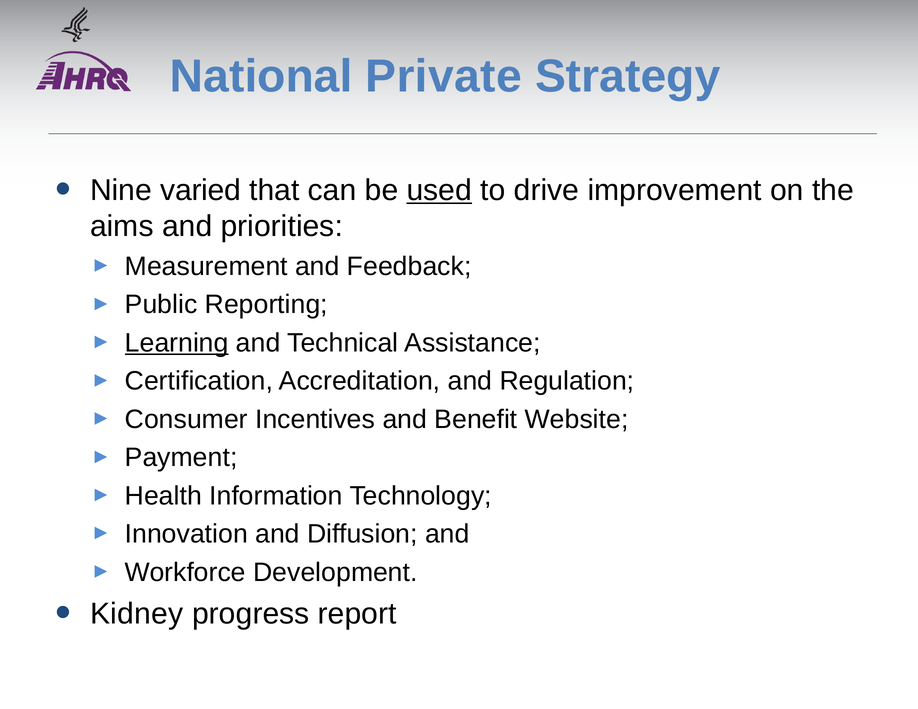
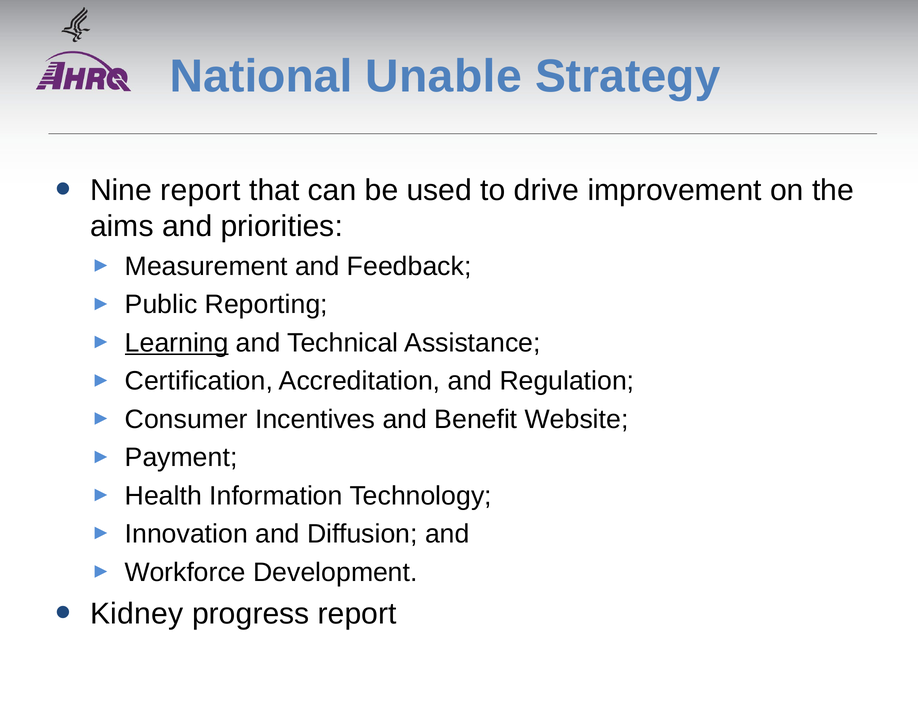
Private: Private -> Unable (444, 77)
Nine varied: varied -> report (200, 190)
used underline: present -> none (439, 190)
